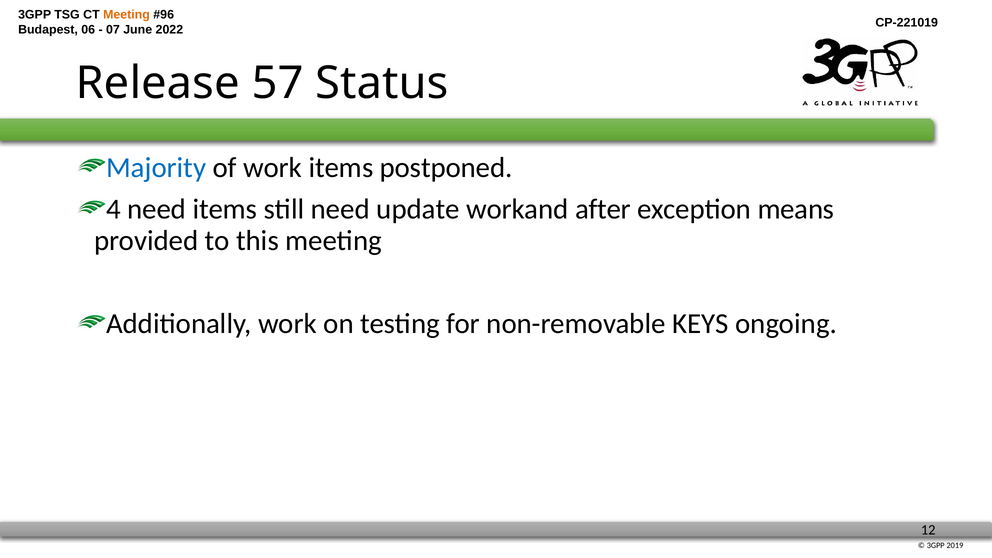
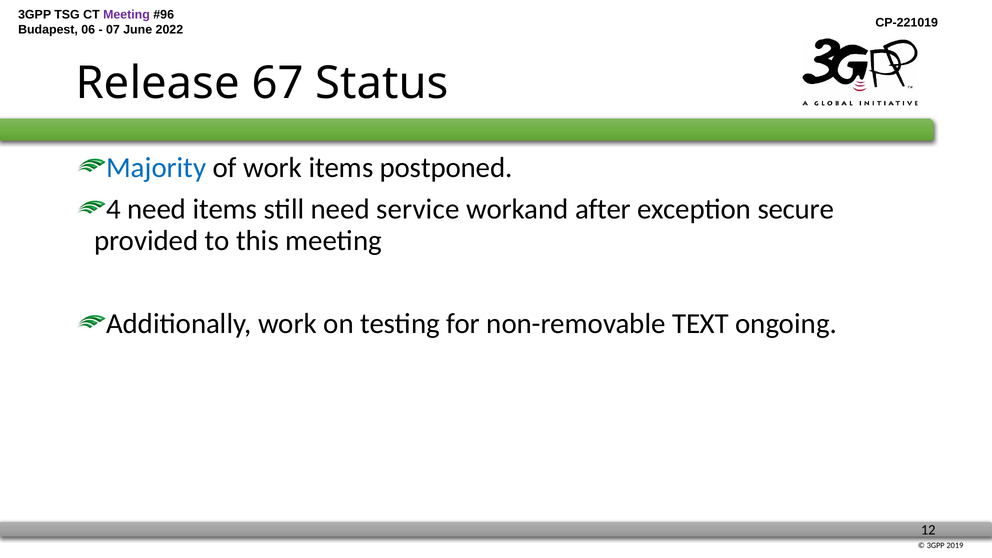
Meeting colour: orange -> purple (126, 15)
57: 57 -> 67 (278, 83)
update: update -> service (418, 209)
means: means -> secure (796, 209)
KEYS: KEYS -> TEXT (701, 324)
